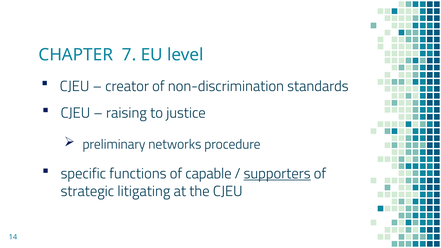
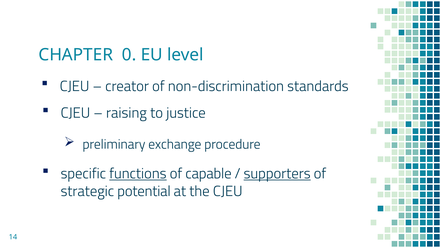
7: 7 -> 0 (129, 55)
networks: networks -> exchange (175, 144)
functions underline: none -> present (138, 174)
litigating: litigating -> potential (144, 191)
